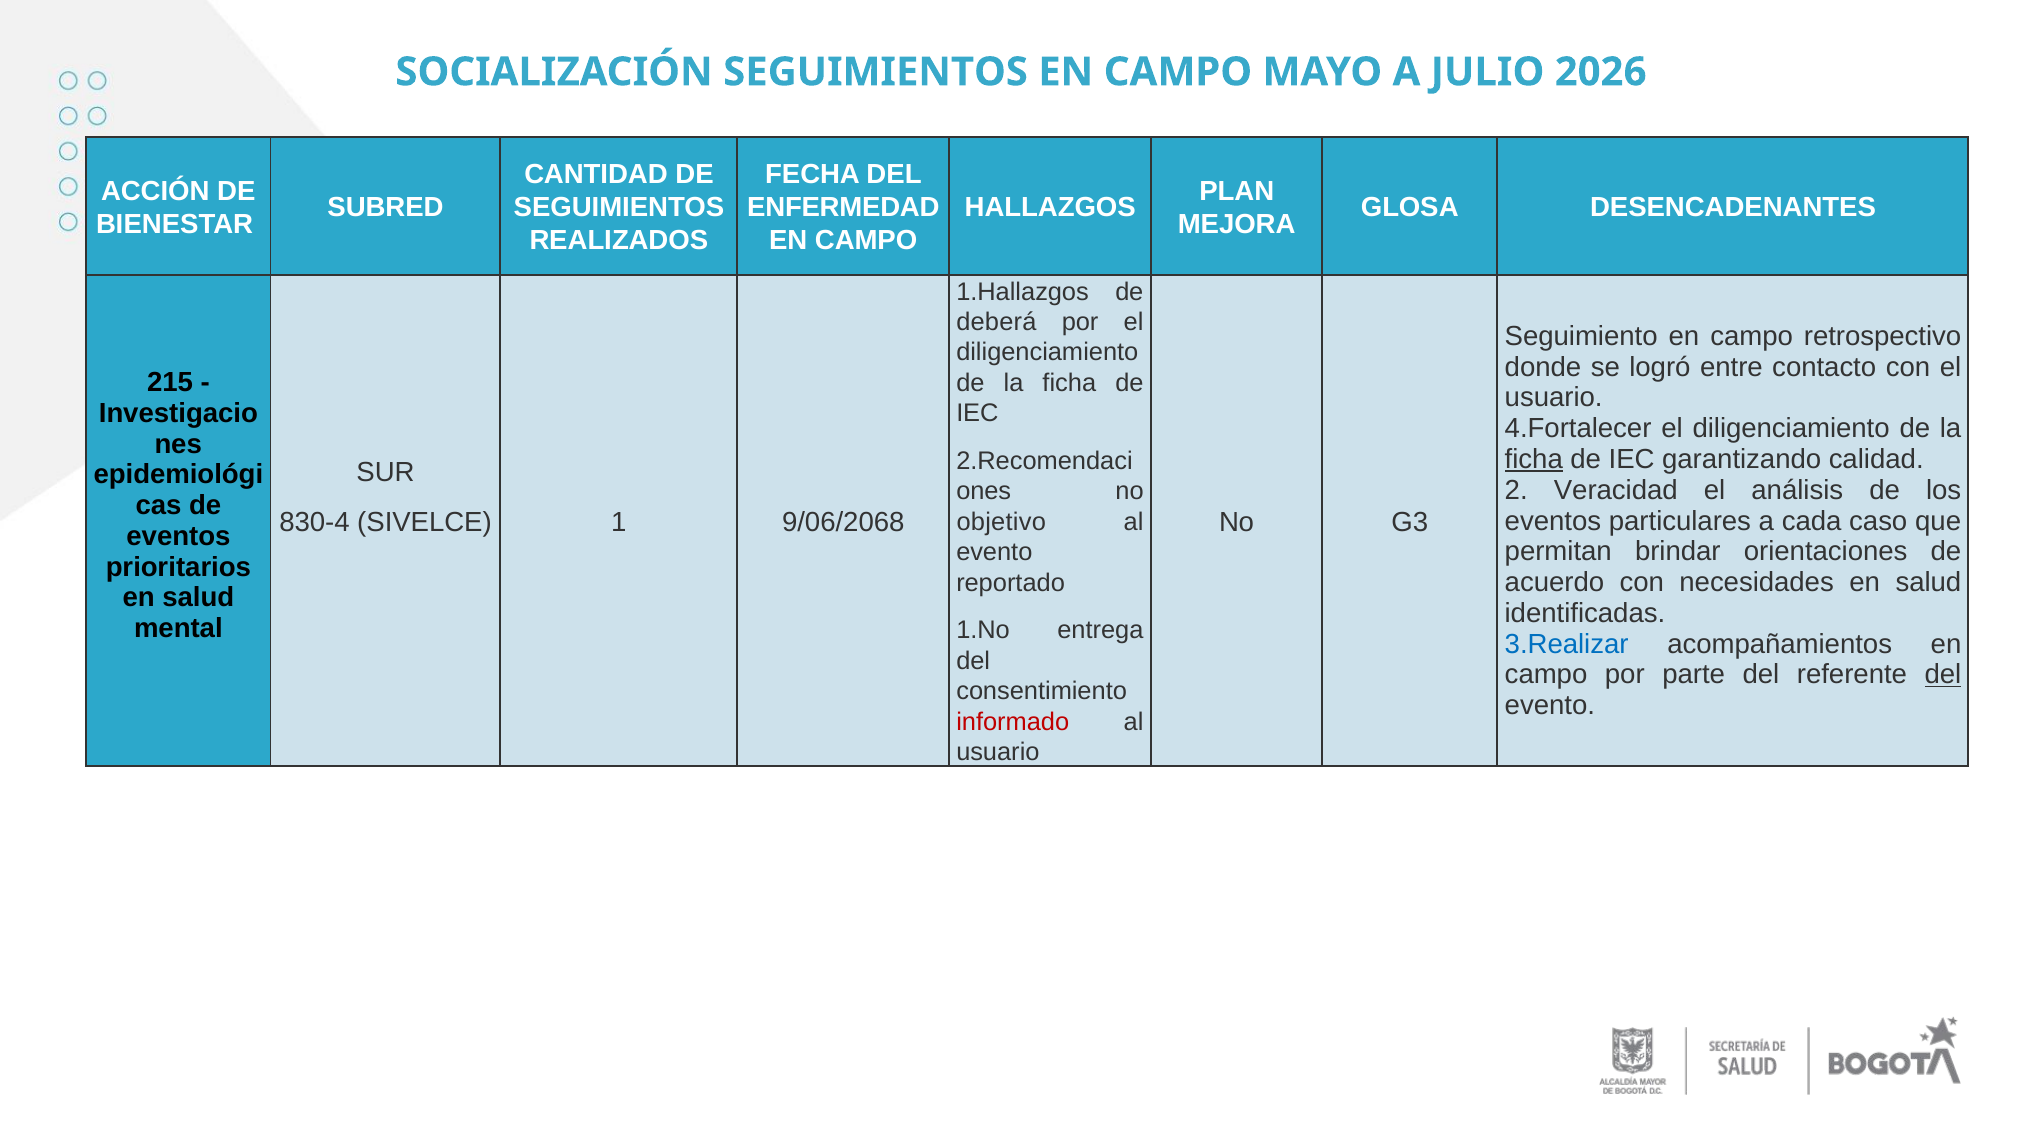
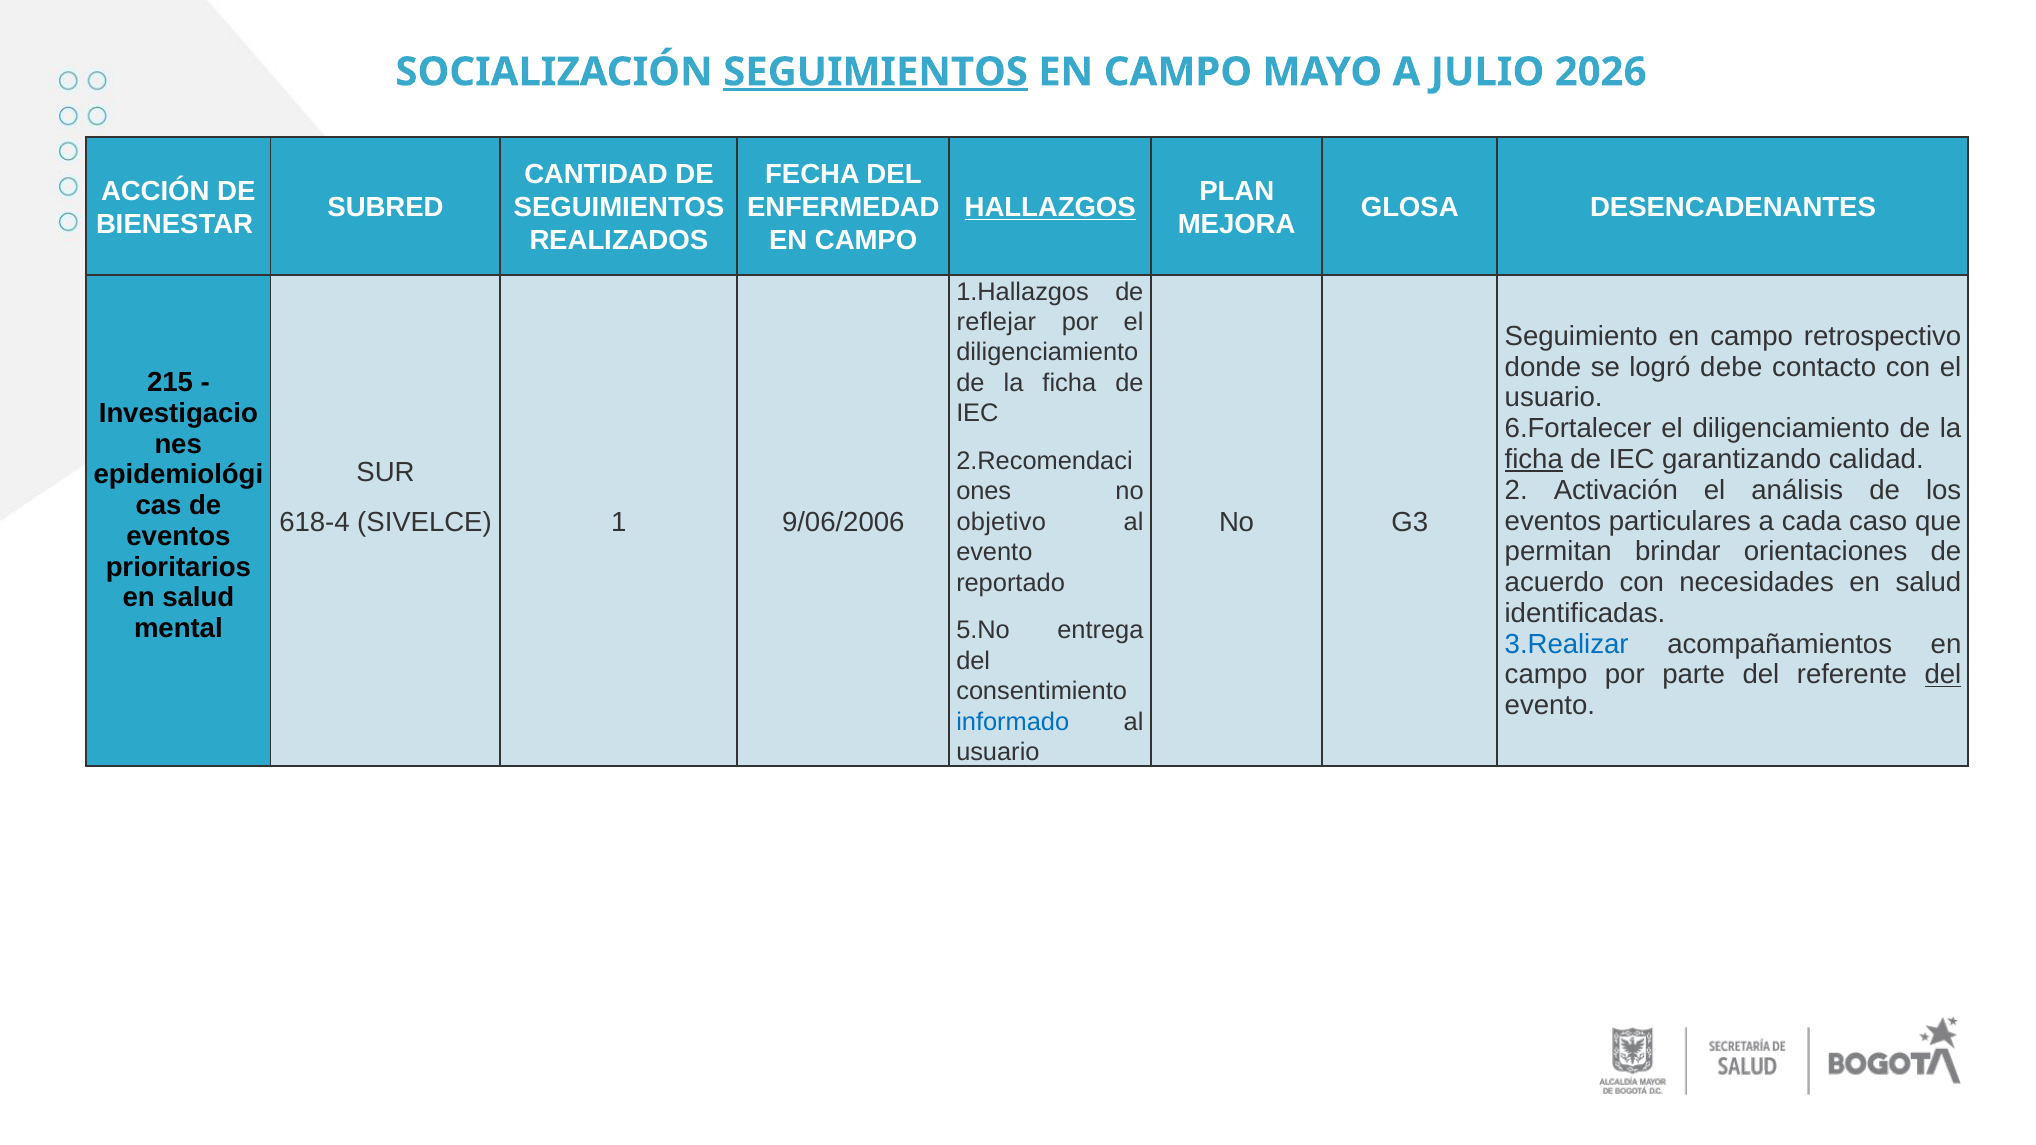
SEGUIMIENTOS underline: none -> present (876, 72)
HALLAZGOS underline: none -> present (1050, 208)
deberá: deberá -> reflejar (996, 322)
entre: entre -> debe (1731, 367)
4.Fortalecer: 4.Fortalecer -> 6.Fortalecer (1578, 429)
Veracidad: Veracidad -> Activación (1616, 490)
830-4: 830-4 -> 618-4 (314, 522)
9/06/2068: 9/06/2068 -> 9/06/2006 (843, 522)
1.No: 1.No -> 5.No (983, 630)
informado colour: red -> blue (1013, 722)
